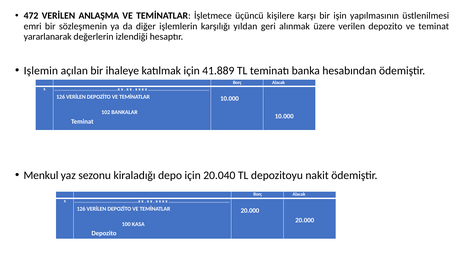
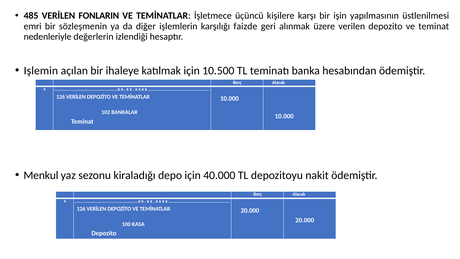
472: 472 -> 485 (31, 16)
ANLAŞMA: ANLAŞMA -> FONLARIN (99, 16)
yıldan: yıldan -> faizde (245, 26)
yararlanarak: yararlanarak -> nedenleriyle (48, 37)
41.889: 41.889 -> 10.500 (218, 71)
20.040: 20.040 -> 40.000 (219, 175)
